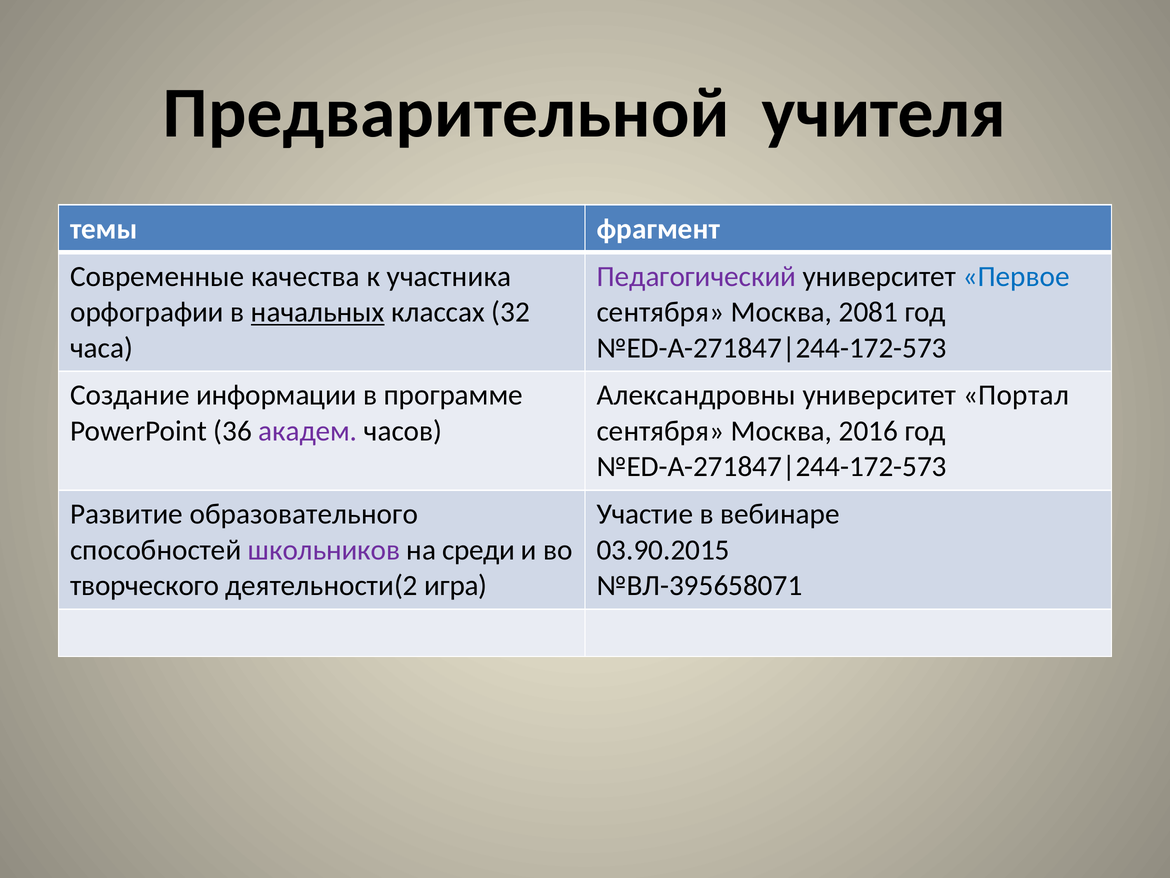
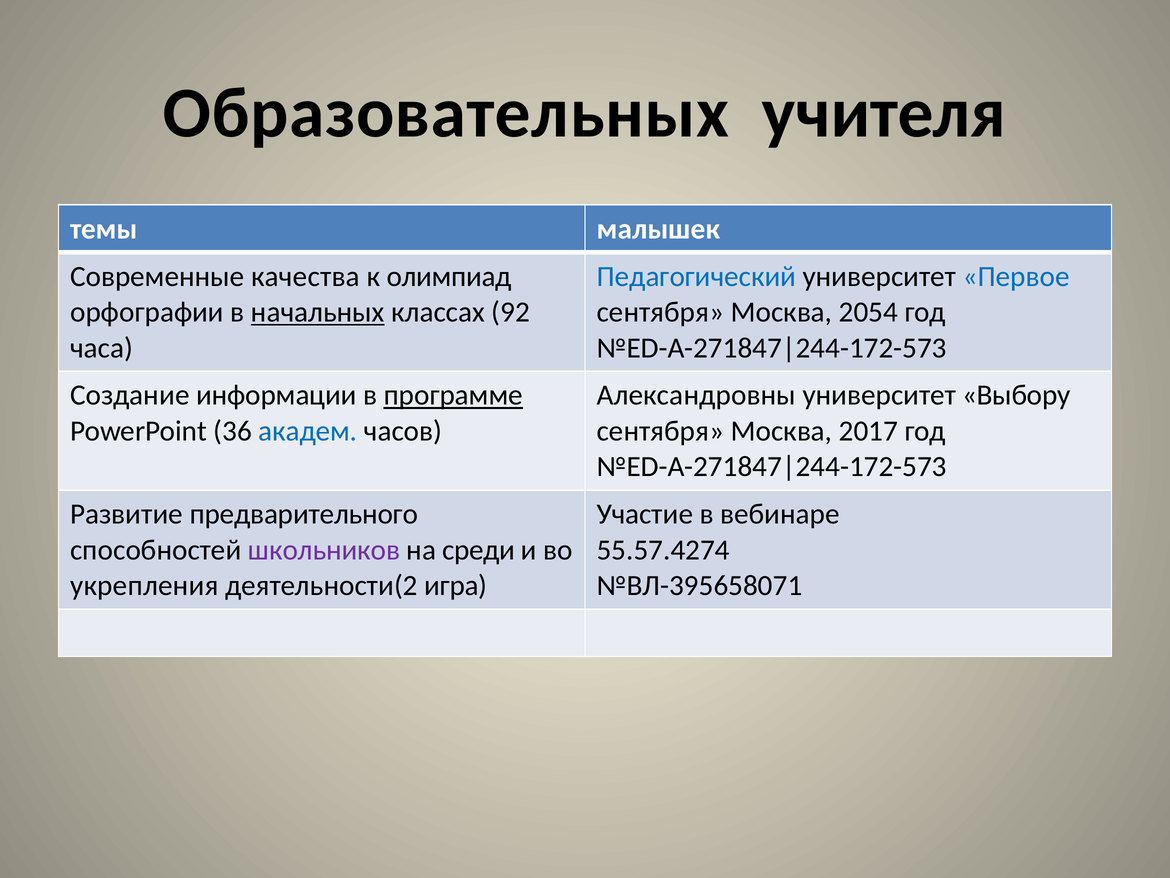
Предварительной: Предварительной -> Образовательных (446, 113)
фрагмент: фрагмент -> малышек (658, 229)
участника: участника -> олимпиад (449, 276)
Педагогический colour: purple -> blue (696, 276)
32: 32 -> 92 (511, 312)
2081: 2081 -> 2054 (868, 312)
программе underline: none -> present (453, 395)
Портал: Портал -> Выбору (1016, 395)
академ colour: purple -> blue (308, 431)
2016: 2016 -> 2017 (868, 431)
образовательного: образовательного -> предварительного (304, 514)
03.90.2015: 03.90.2015 -> 55.57.4274 (663, 550)
творческого: творческого -> укрепления (144, 585)
